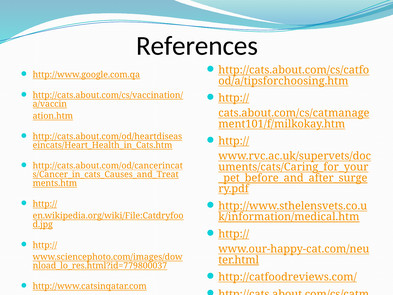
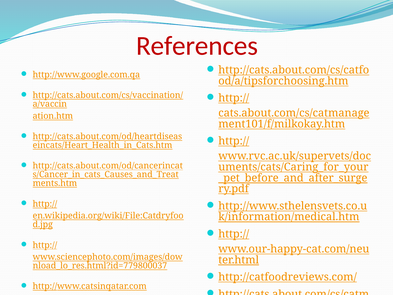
References colour: black -> red (197, 46)
